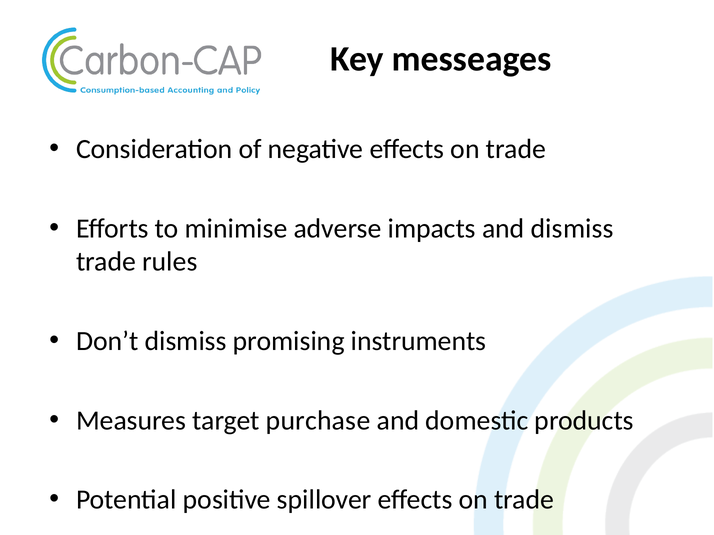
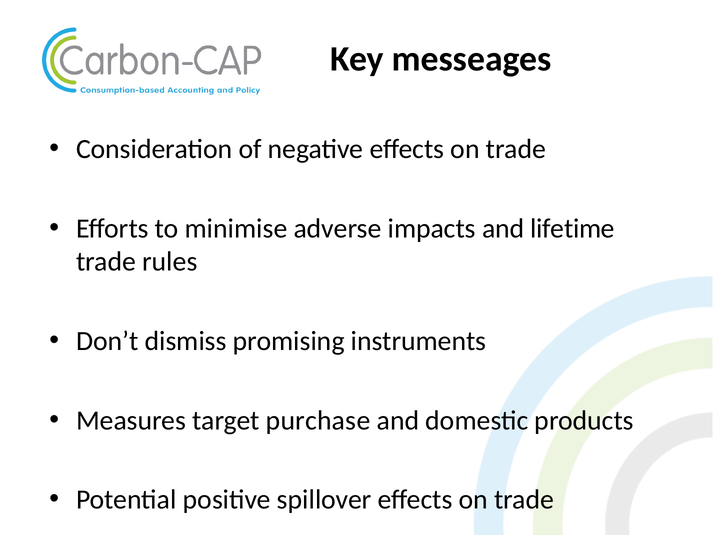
and dismiss: dismiss -> lifetime (572, 229)
